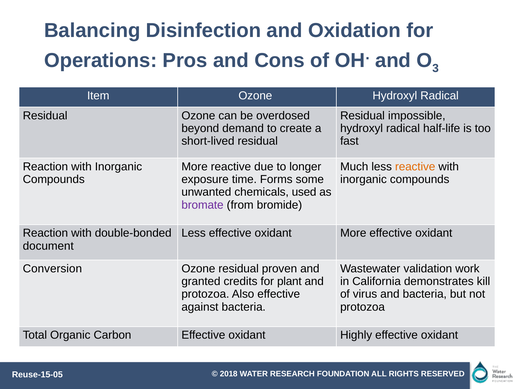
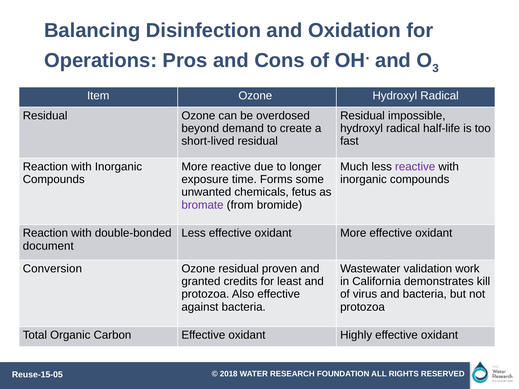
reactive colour: orange -> purple (415, 167)
used: used -> fetus (304, 192)
plant: plant -> least (289, 282)
